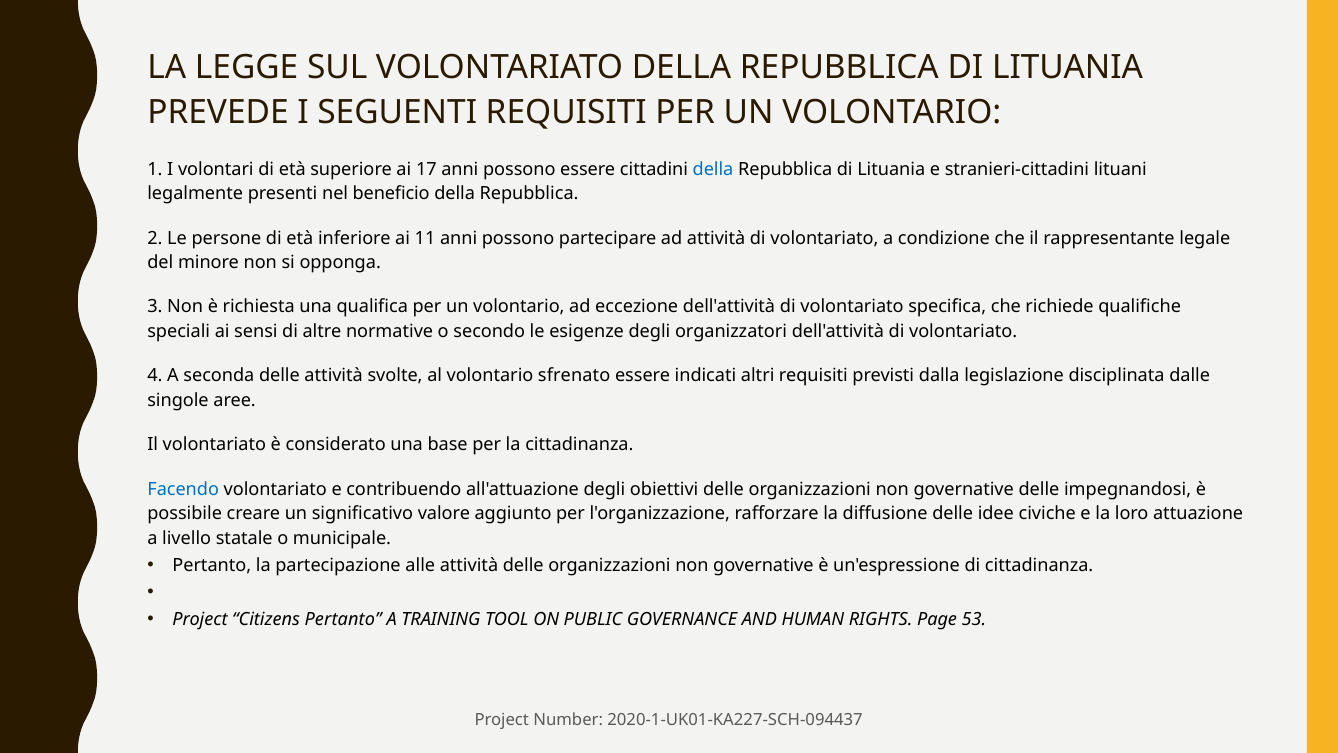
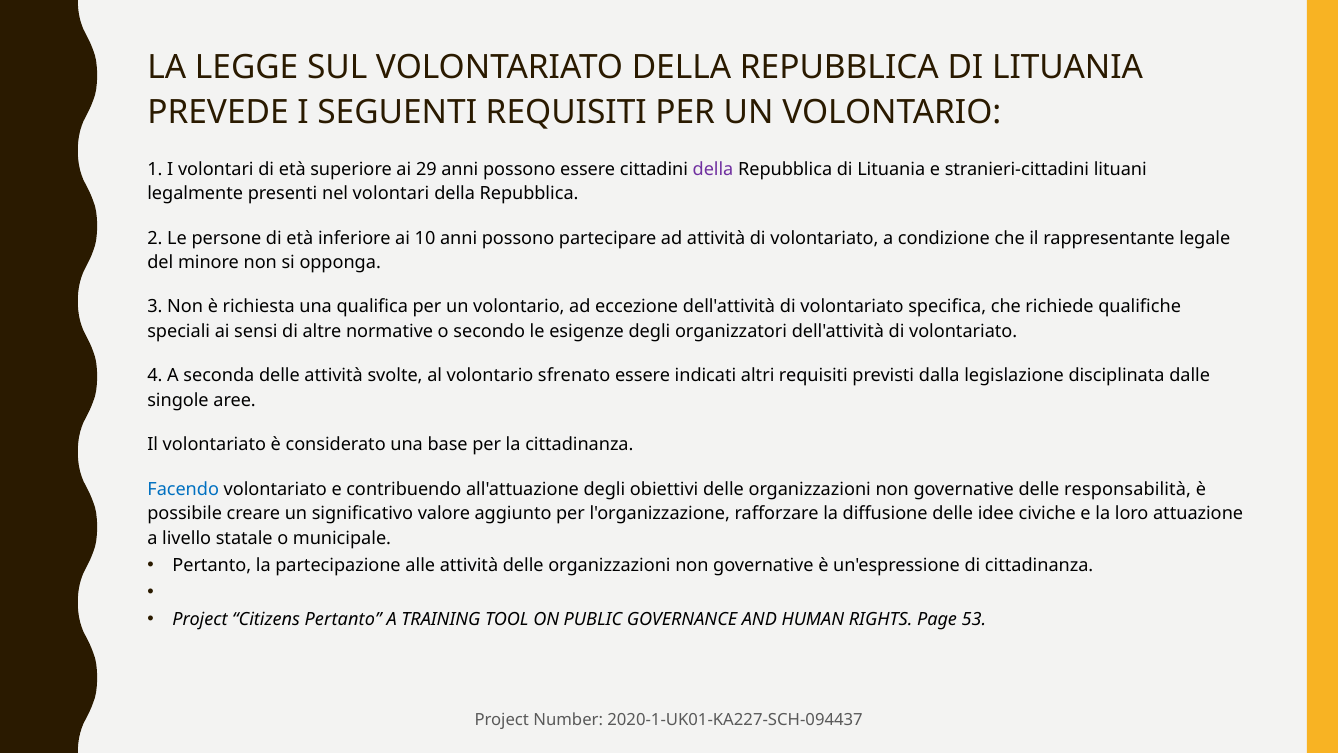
17: 17 -> 29 (426, 169)
della colour: blue -> purple (713, 169)
nel beneficio: beneficio -> volontari (391, 194)
11: 11 -> 10 (425, 238)
impegnandosi: impegnandosi -> responsabilità (1128, 489)
